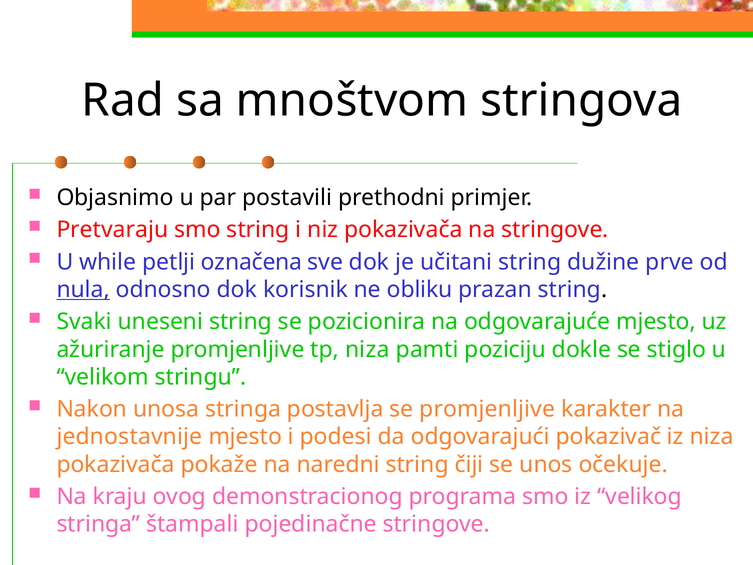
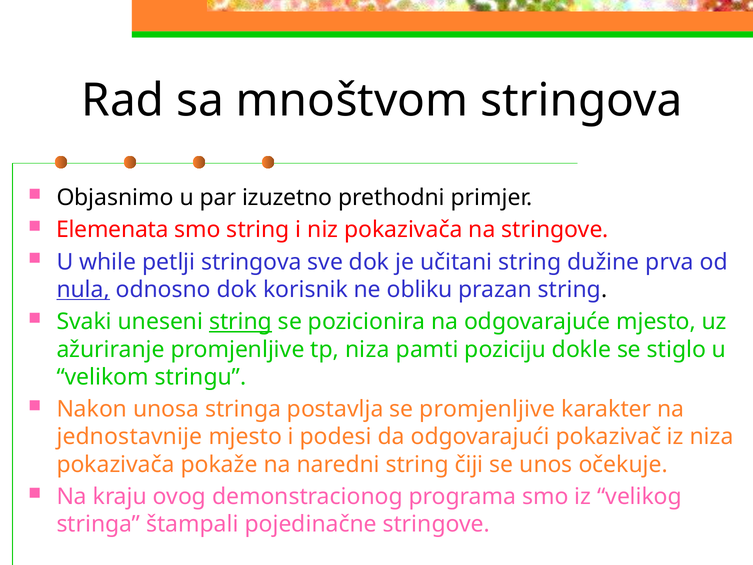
postavili: postavili -> izuzetno (287, 197)
Pretvaraju: Pretvaraju -> Elemenata (112, 230)
petlji označena: označena -> stringova (251, 262)
prve: prve -> prva (670, 262)
string underline: none -> present (241, 322)
